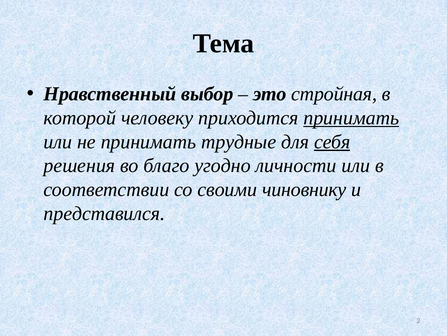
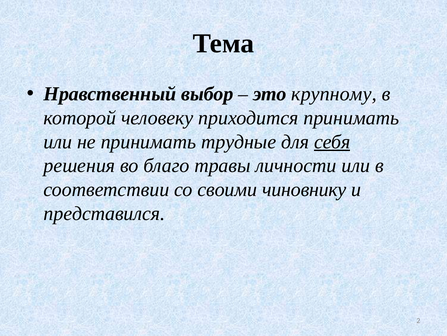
стройная: стройная -> крупному (334, 94)
принимать underline: present -> none (351, 118)
угодно: угодно -> травы (223, 165)
